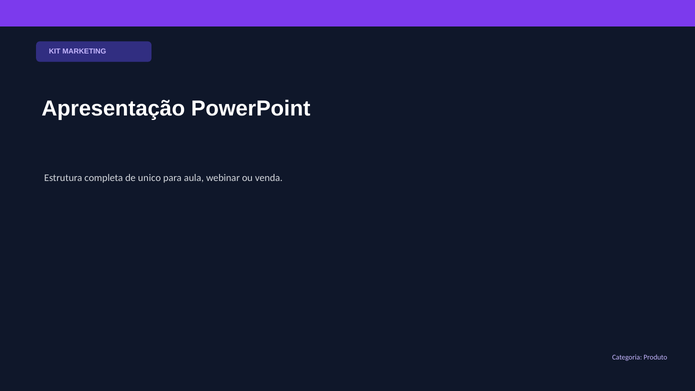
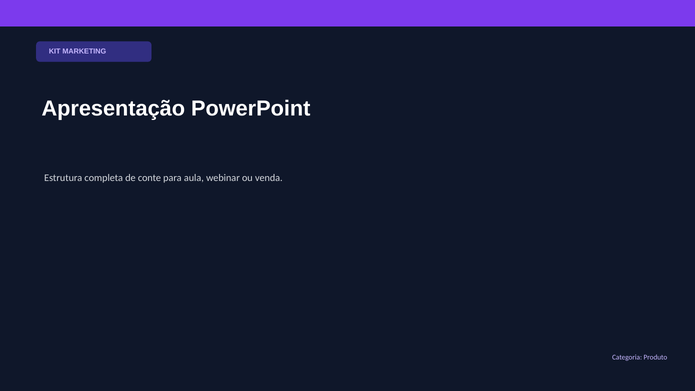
unico: unico -> conte (149, 178)
